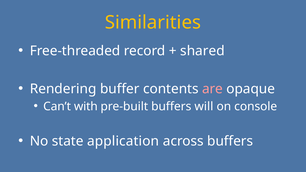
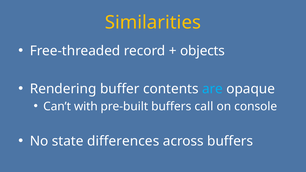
shared: shared -> objects (203, 51)
are colour: pink -> light blue (213, 89)
will: will -> call (204, 106)
application: application -> differences (123, 141)
